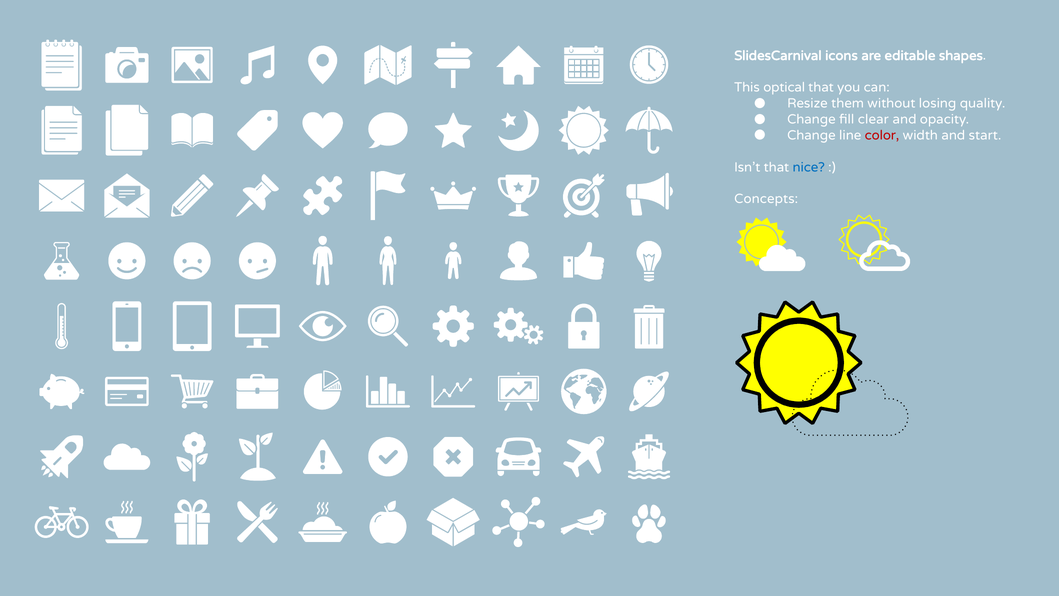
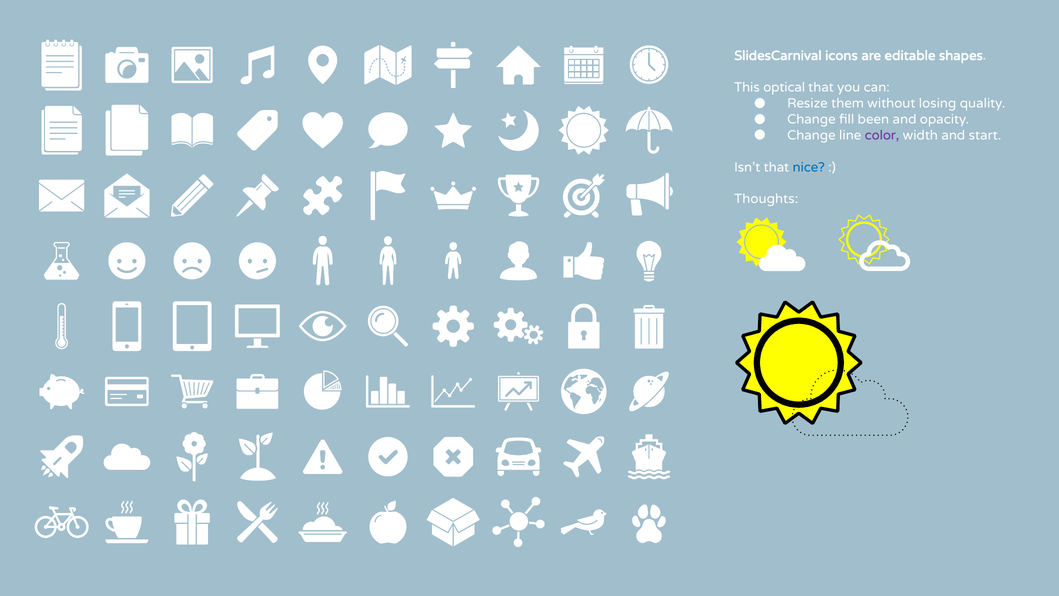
clear: clear -> been (873, 119)
color colour: red -> purple (882, 135)
Concepts: Concepts -> Thoughts (766, 199)
